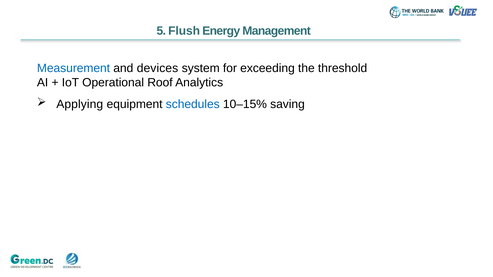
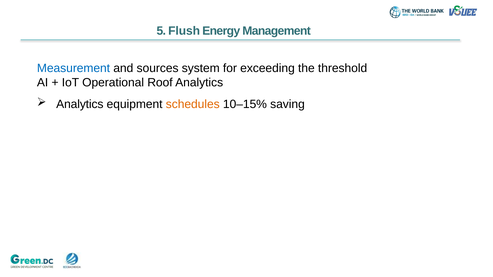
devices: devices -> sources (158, 68)
Applying: Applying -> Analytics (80, 104)
schedules colour: blue -> orange (193, 104)
